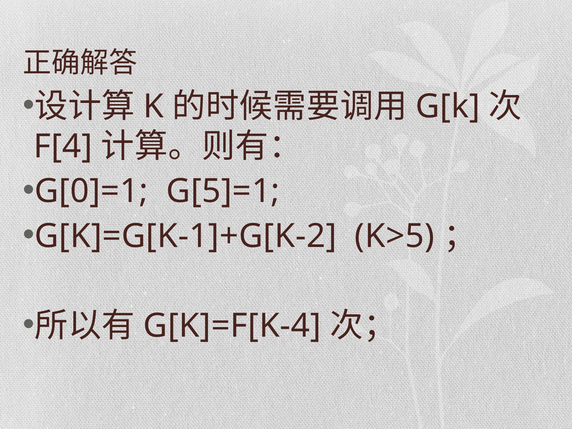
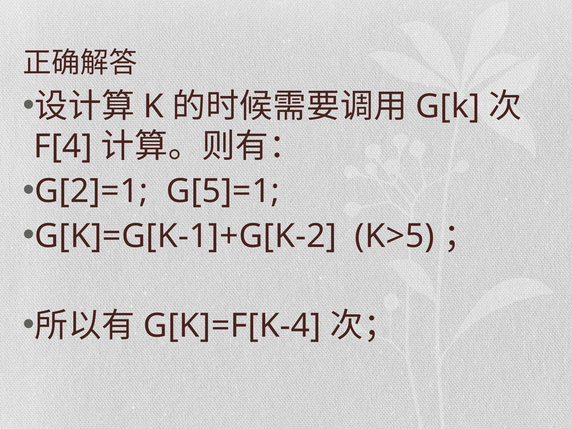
G[0]=1: G[0]=1 -> G[2]=1 (91, 191)
